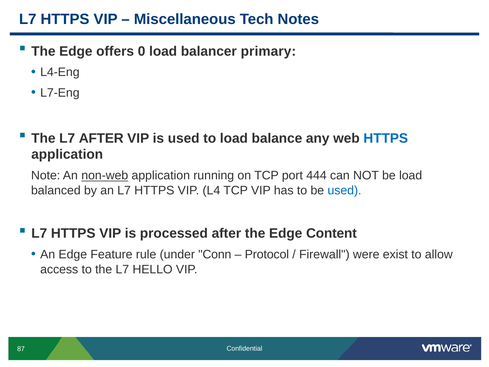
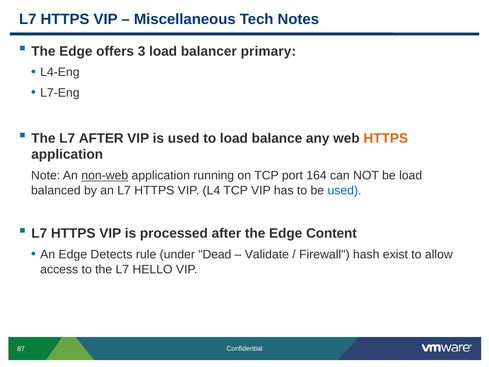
0: 0 -> 3 (142, 51)
HTTPS colour: blue -> orange (386, 138)
444: 444 -> 164 (316, 175)
Feature: Feature -> Detects (111, 254)
Conn: Conn -> Dead (215, 254)
Protocol: Protocol -> Validate (267, 254)
were: were -> hash (366, 254)
